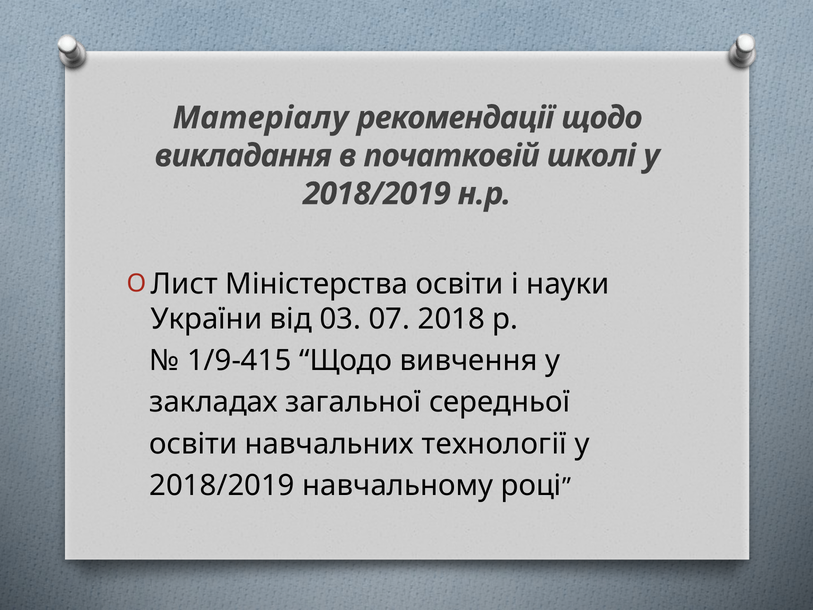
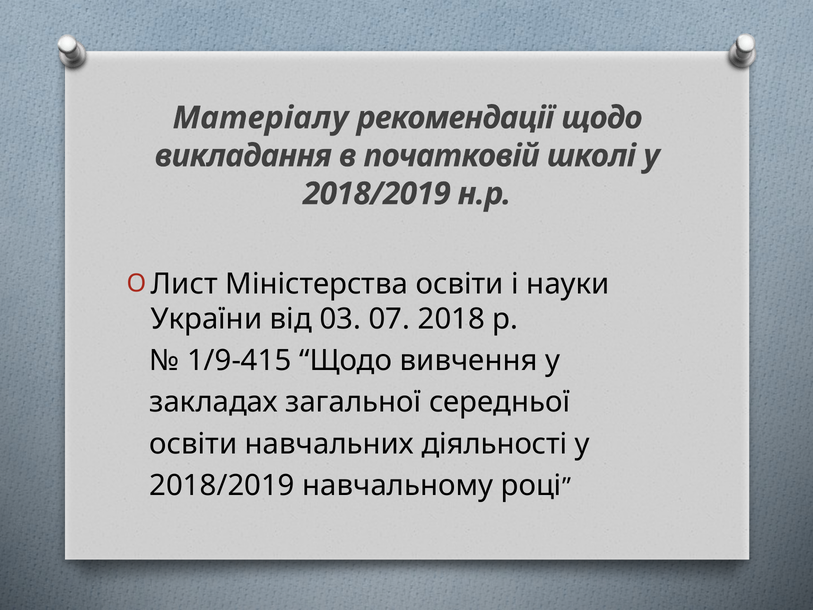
технології: технології -> діяльності (495, 444)
